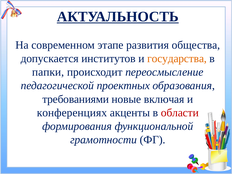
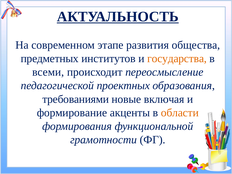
допускается: допускается -> предметных (50, 59)
папки: папки -> всеми (48, 72)
конференциях: конференциях -> формирование (72, 113)
области colour: red -> orange (180, 113)
